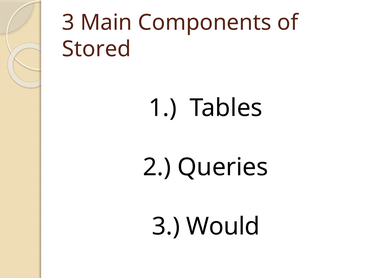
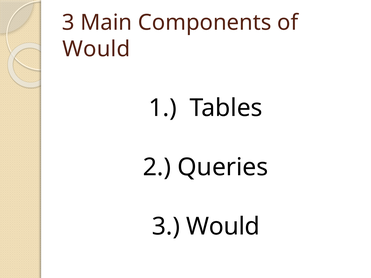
Stored: Stored -> Would (96, 49)
